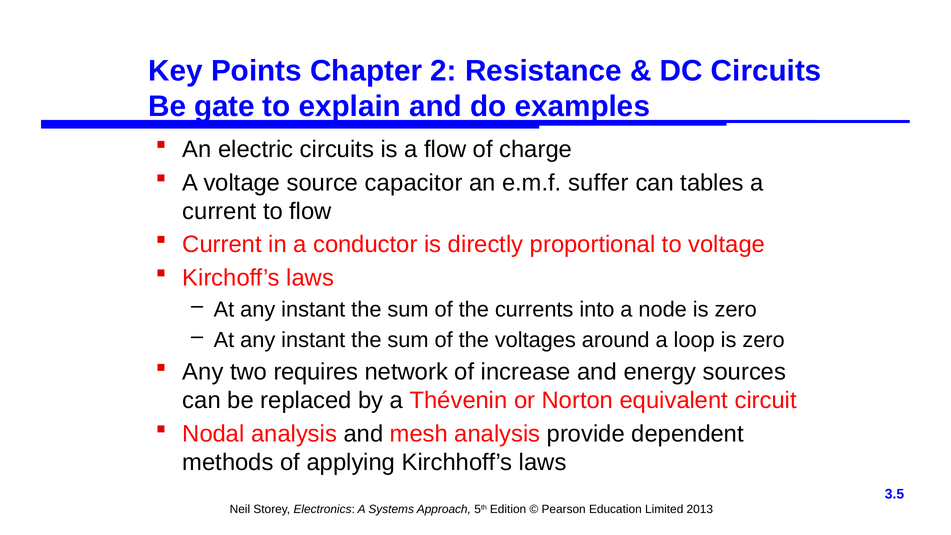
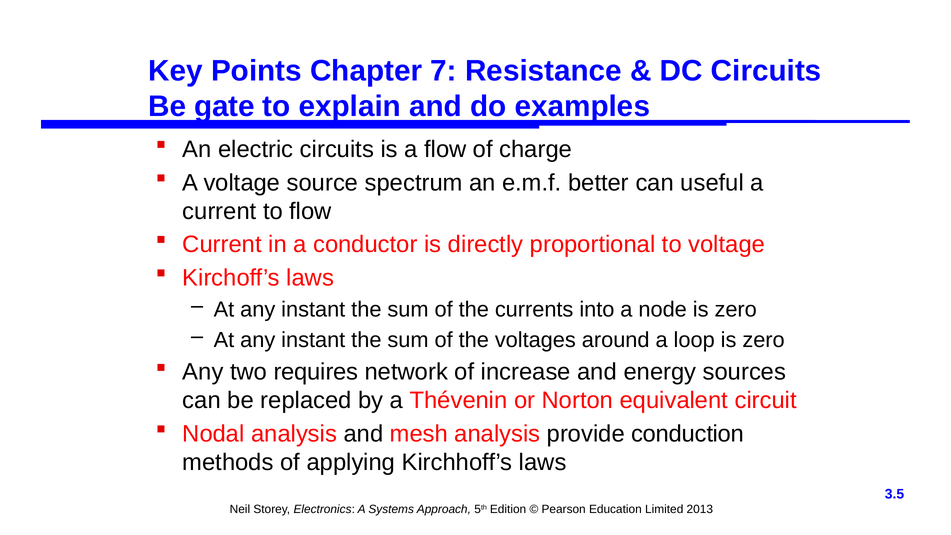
2: 2 -> 7 (444, 71)
capacitor: capacitor -> spectrum (414, 183)
suffer: suffer -> better (599, 183)
tables: tables -> useful (712, 183)
dependent: dependent -> conduction (688, 434)
